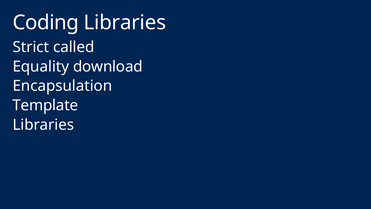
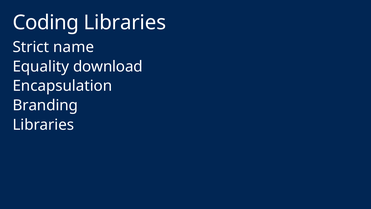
called: called -> name (74, 47)
Template: Template -> Branding (45, 105)
